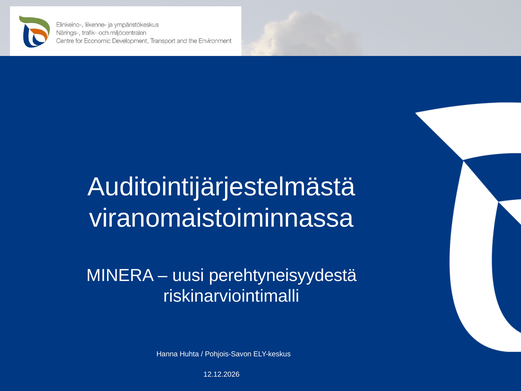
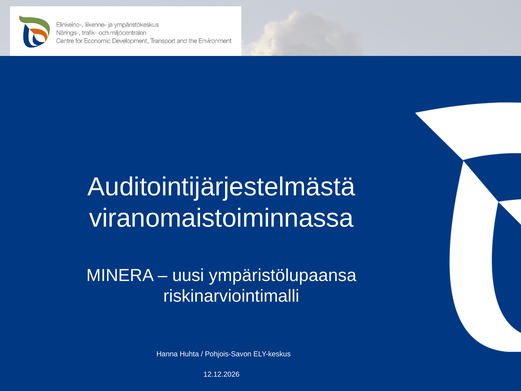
perehtyneisyydestä: perehtyneisyydestä -> ympäristölupaansa (283, 275)
